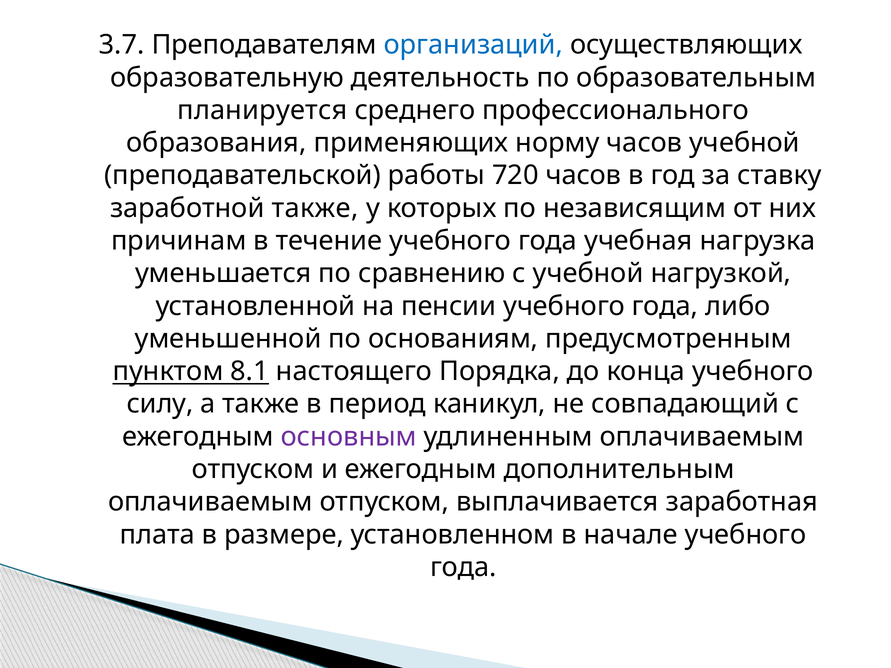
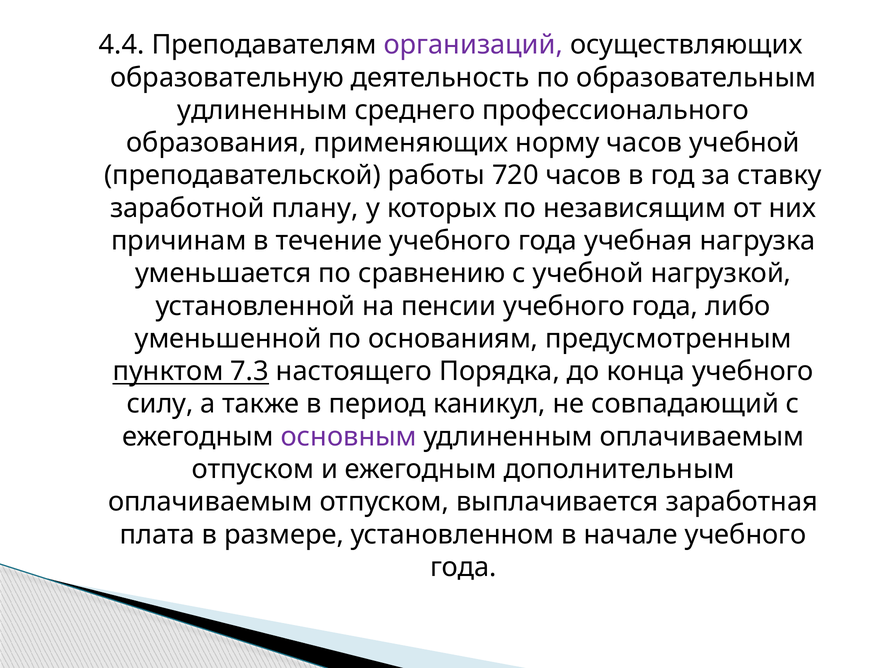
3.7: 3.7 -> 4.4 (122, 45)
организаций colour: blue -> purple (473, 45)
планируется: планируется -> удлиненным (262, 110)
заработной также: также -> плану (315, 208)
8.1: 8.1 -> 7.3 (250, 371)
